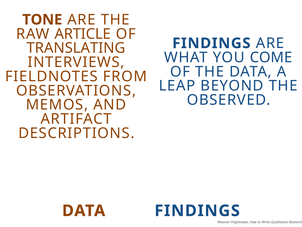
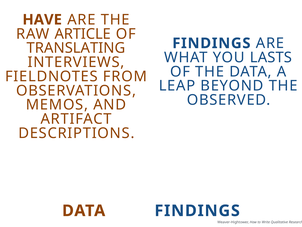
TONE: TONE -> HAVE (42, 20)
COME: COME -> LASTS (271, 57)
